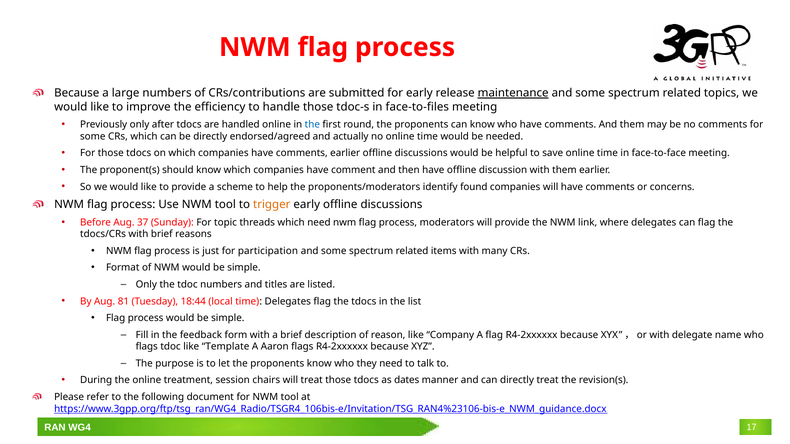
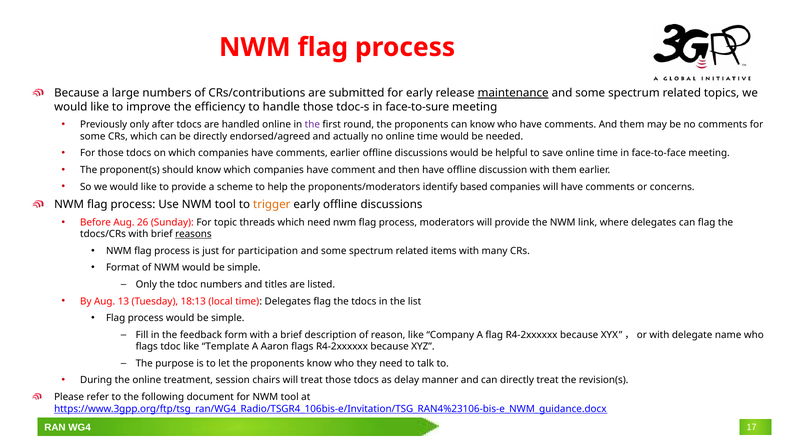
face-to-files: face-to-files -> face-to-sure (417, 107)
the colour: blue -> purple (312, 125)
found: found -> based (474, 187)
37: 37 -> 26 (143, 222)
reasons underline: none -> present (193, 234)
81: 81 -> 13 (123, 302)
18:44: 18:44 -> 18:13 (193, 302)
dates: dates -> delay (407, 381)
